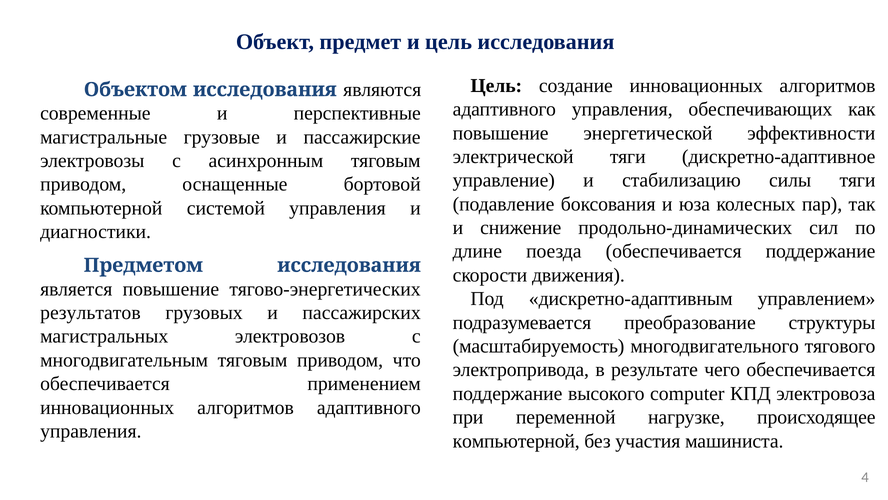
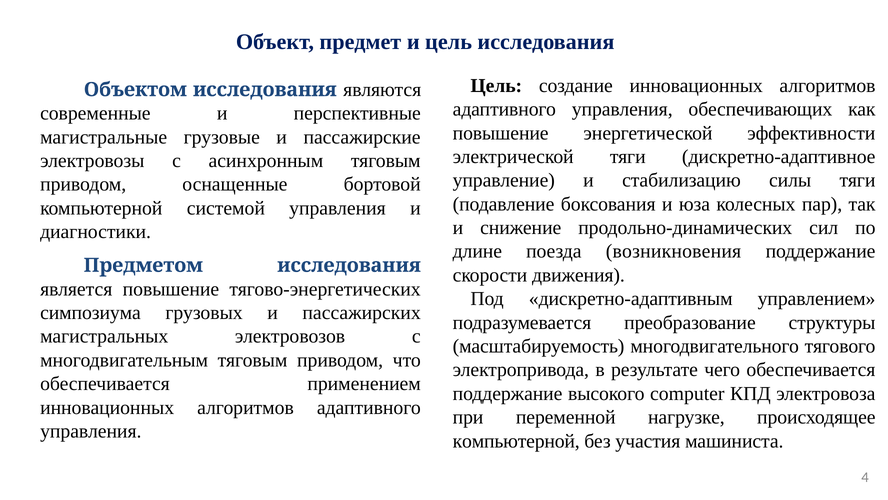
поезда обеспечивается: обеспечивается -> возникновения (674, 251)
результатов: результатов -> симпозиума (90, 312)
